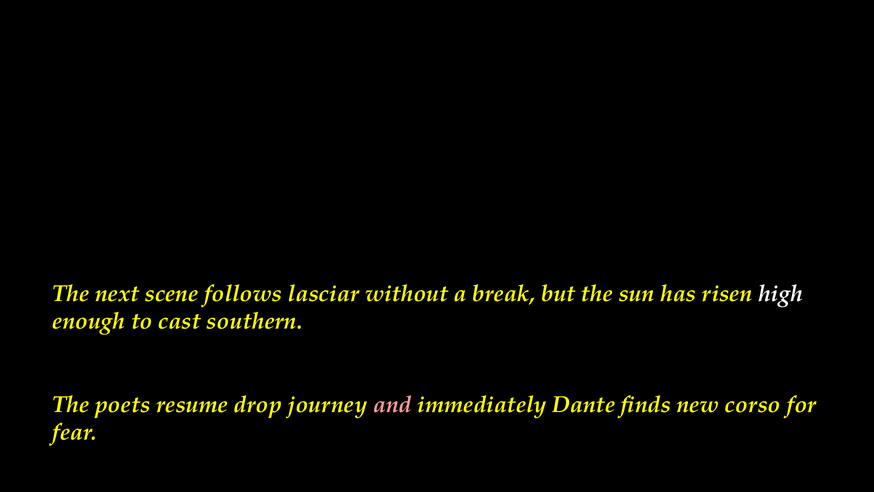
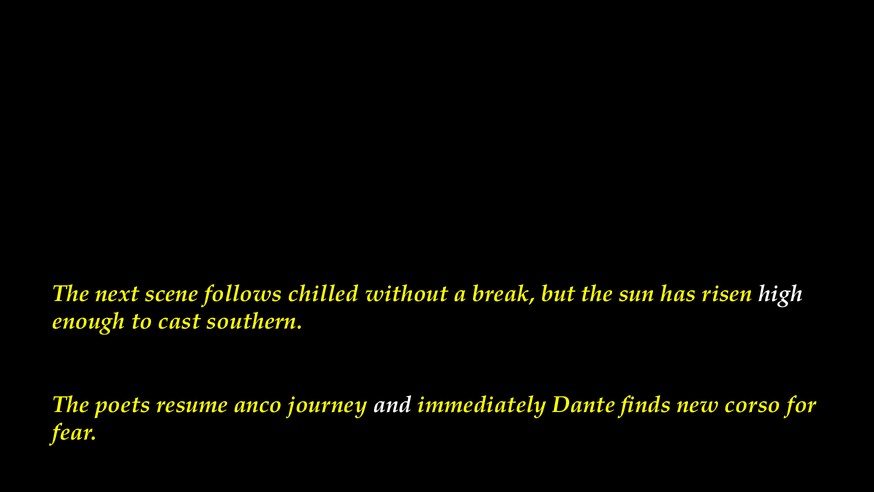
lasciar: lasciar -> chilled (323, 293)
drop: drop -> anco (258, 404)
and colour: pink -> white (393, 404)
